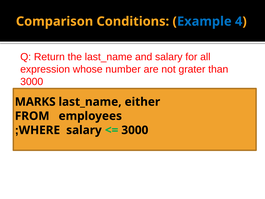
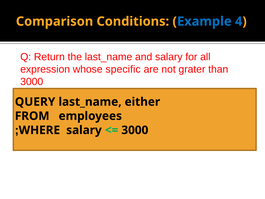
number: number -> specific (123, 69)
MARKS: MARKS -> QUERY (35, 102)
